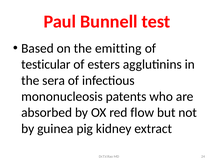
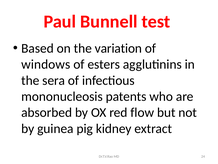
emitting: emitting -> variation (118, 48)
testicular: testicular -> windows (46, 64)
